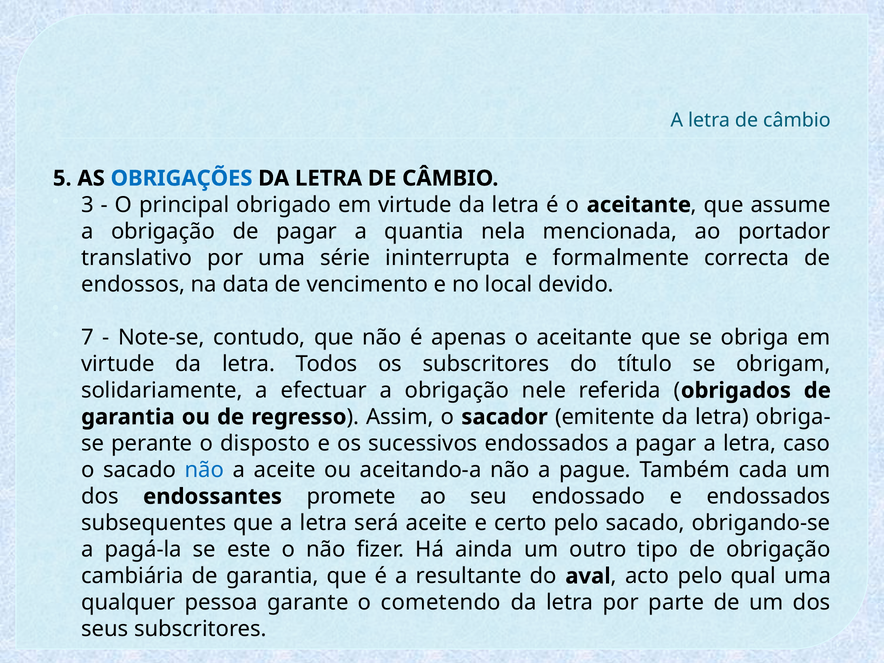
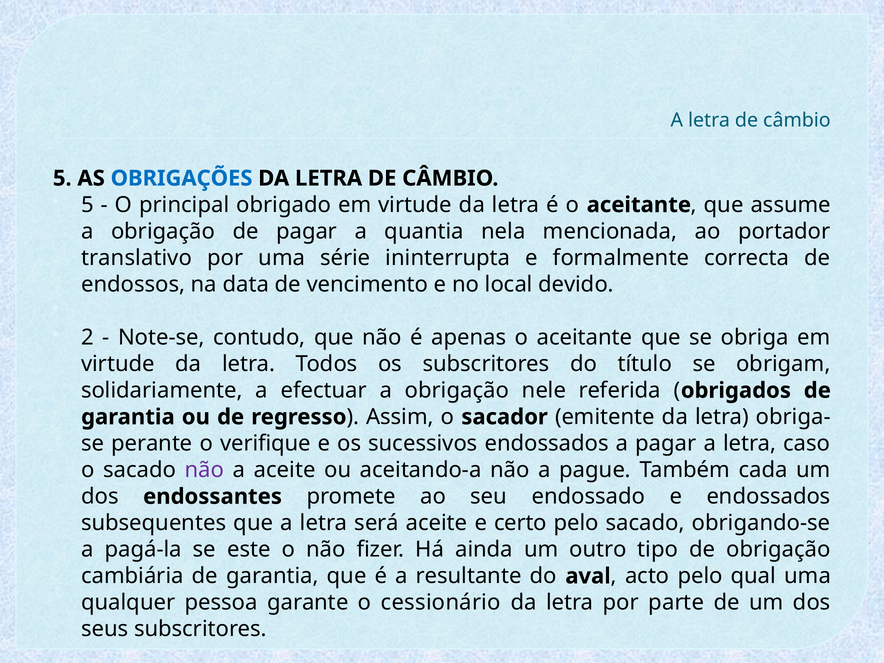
3: 3 -> 5 (87, 205)
7: 7 -> 2 (87, 337)
disposto: disposto -> verifique (265, 444)
não colour: blue -> purple (204, 470)
cometendo: cometendo -> cessionário (441, 603)
